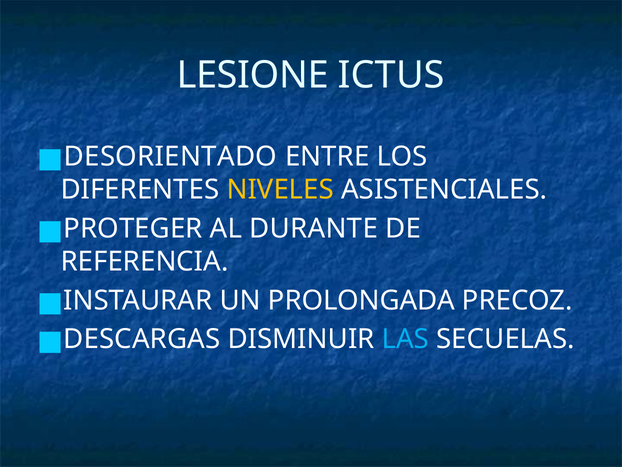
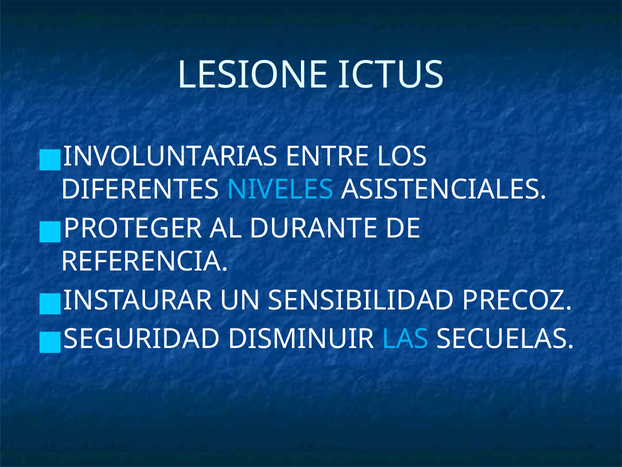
DESORIENTADO: DESORIENTADO -> INVOLUNTARIAS (171, 156)
NIVELES colour: yellow -> light blue (280, 190)
PROLONGADA: PROLONGADA -> SENSIBILIDAD (361, 300)
DESCARGAS: DESCARGAS -> SEGURIDAD (142, 339)
